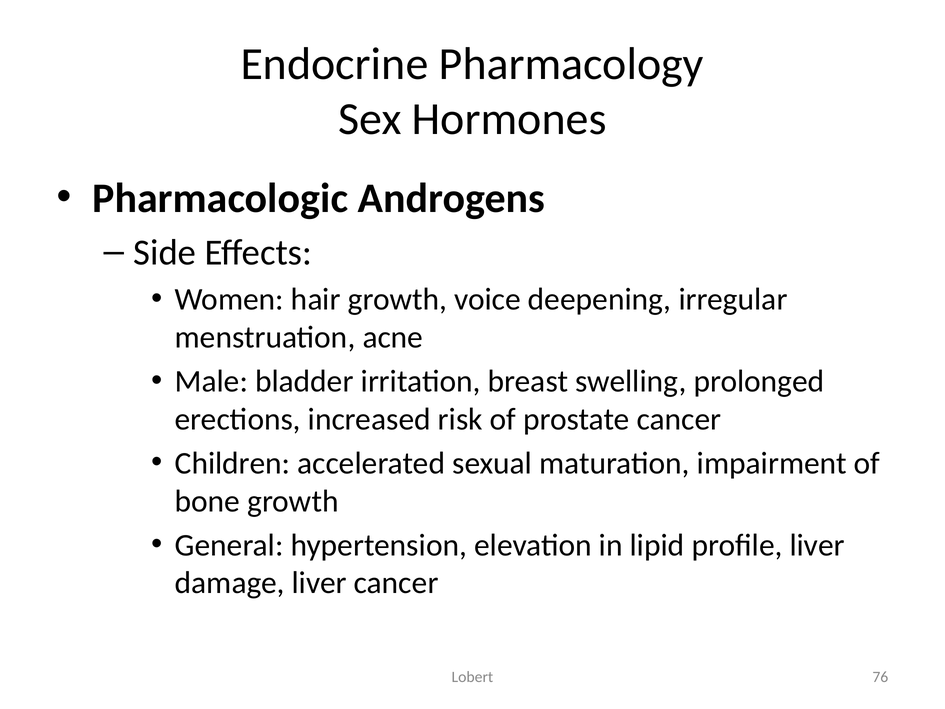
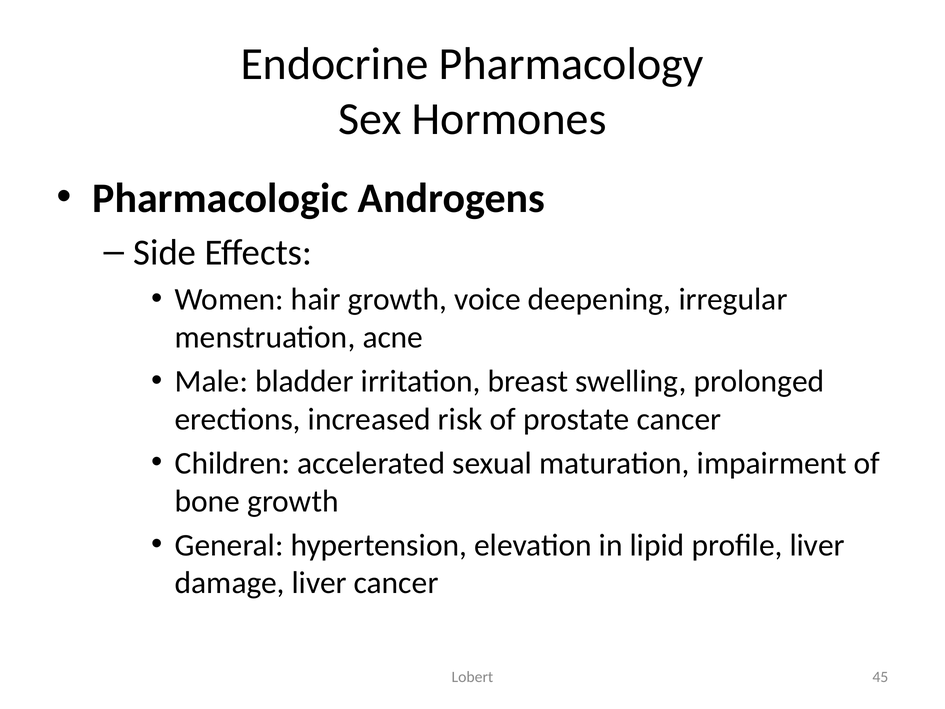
76: 76 -> 45 (880, 677)
